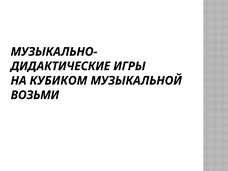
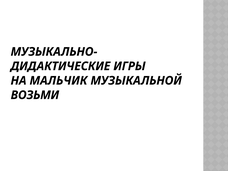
КУБИКОМ: КУБИКОМ -> МАЛЬЧИК (58, 81)
